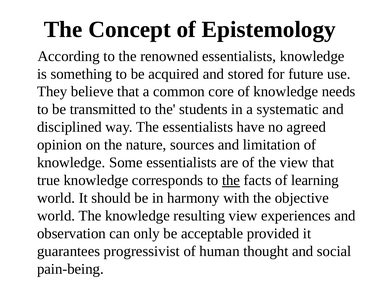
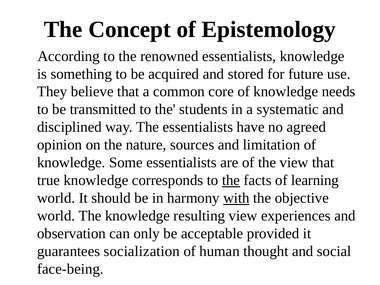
with underline: none -> present (236, 198)
progressivist: progressivist -> socialization (142, 251)
pain-being: pain-being -> face-being (70, 269)
